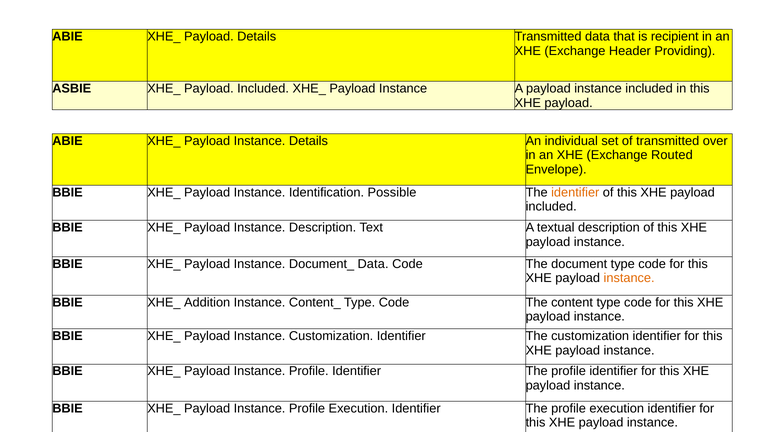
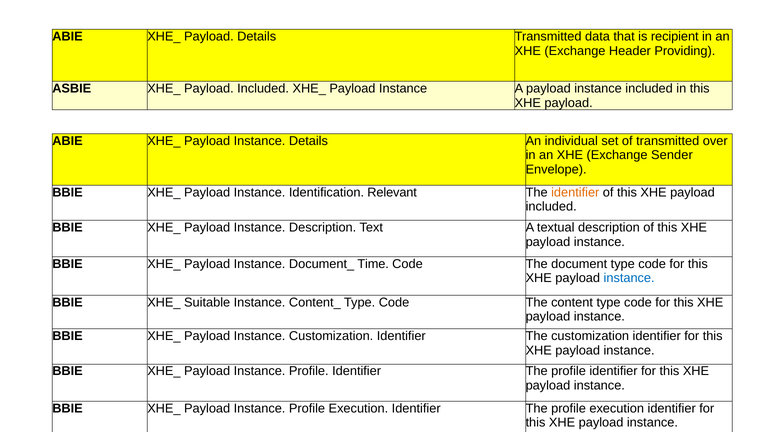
Routed: Routed -> Sender (672, 155)
Identification Possible: Possible -> Relevant (392, 193)
Data: Data -> Time (373, 264)
instance colour: orange -> blue (629, 278)
Addition: Addition -> Suitable (207, 302)
